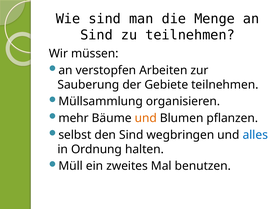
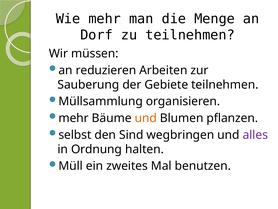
Wie sind: sind -> mehr (105, 19)
Sind: Sind -> Dorf (97, 35)
verstopfen: verstopfen -> reduzieren (106, 70)
alles colour: blue -> purple (255, 135)
